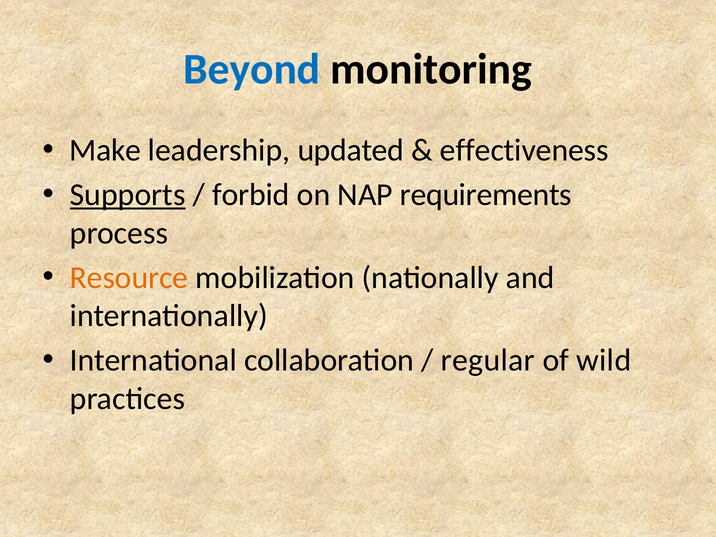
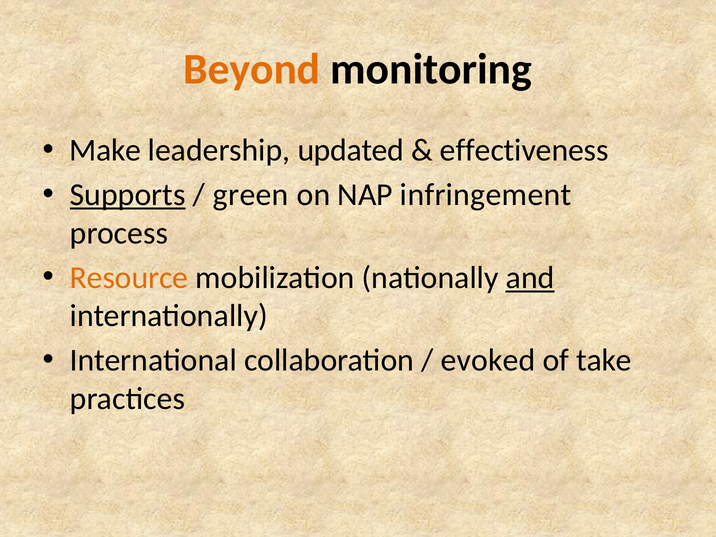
Beyond colour: blue -> orange (252, 69)
forbid: forbid -> green (251, 195)
requirements: requirements -> infringement (486, 195)
and underline: none -> present (530, 278)
regular: regular -> evoked (488, 360)
wild: wild -> take (604, 360)
